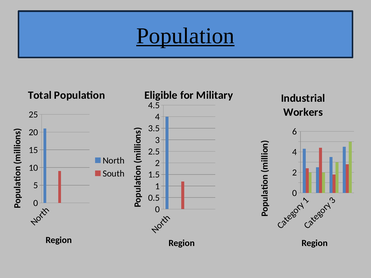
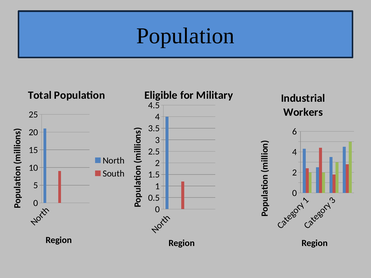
Population underline: present -> none (185, 36)
